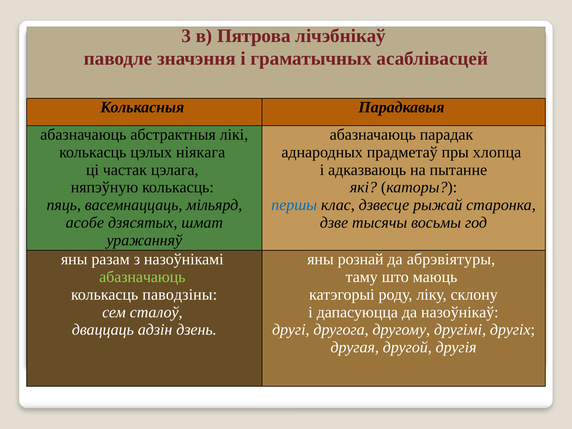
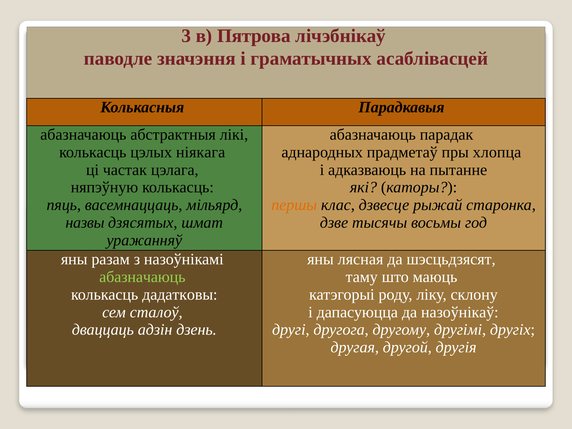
першы colour: blue -> orange (294, 205)
асобе: асобе -> назвы (85, 223)
рознай: рознай -> лясная (361, 259)
абрэвіятуры: абрэвіятуры -> шэсцьдзясят (451, 259)
паводзіны: паводзіны -> дадатковы (180, 294)
